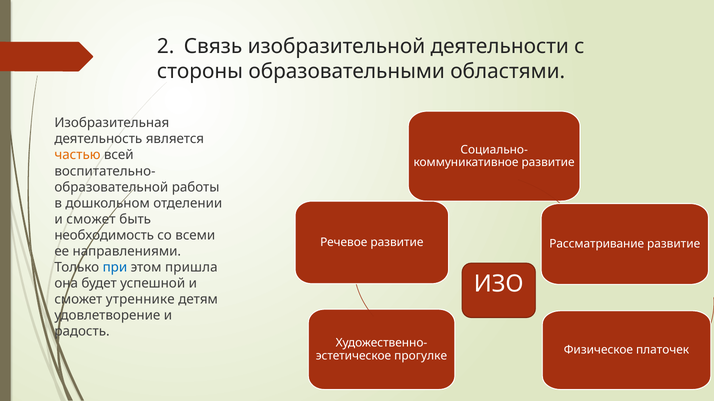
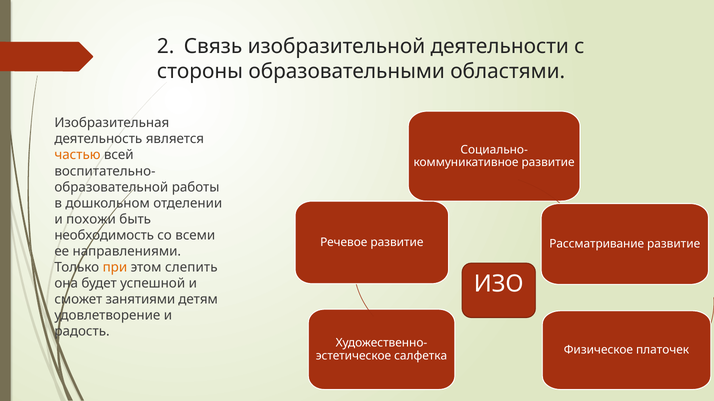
сможет: сможет -> похожи (91, 220)
при colour: blue -> orange (115, 268)
пришла: пришла -> слепить (191, 268)
утреннике: утреннике -> занятиями (140, 300)
прогулке: прогулке -> салфетка (421, 356)
